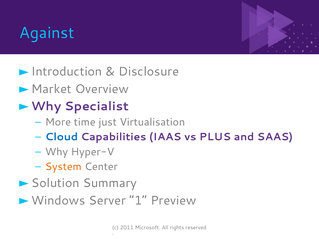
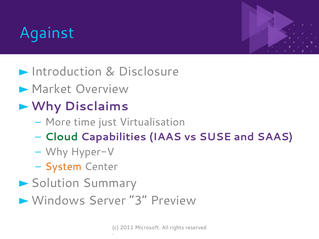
Specialist: Specialist -> Disclaims (97, 106)
Cloud colour: blue -> green (61, 137)
PLUS: PLUS -> SUSE (215, 137)
1: 1 -> 3 (138, 201)
